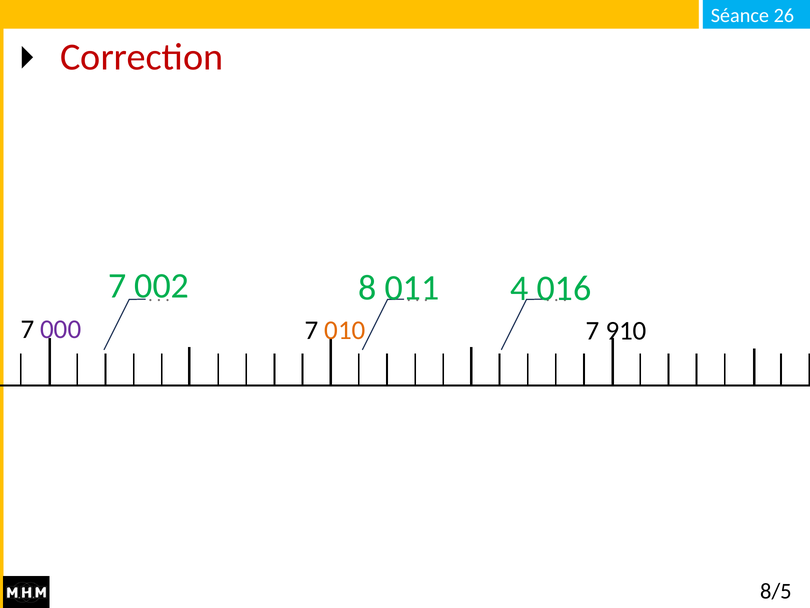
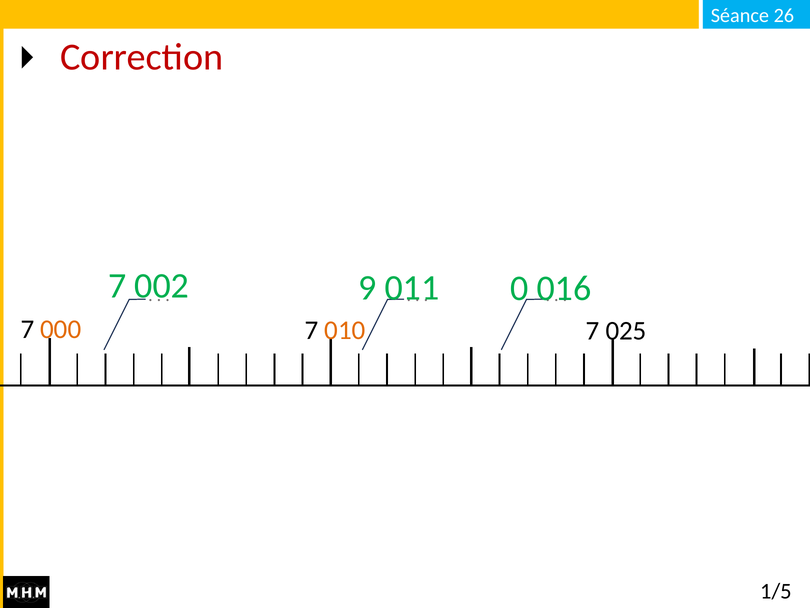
8: 8 -> 9 (367, 288)
4: 4 -> 0 (519, 288)
000 colour: purple -> orange (61, 329)
910: 910 -> 025 (626, 331)
8/5: 8/5 -> 1/5 (776, 591)
